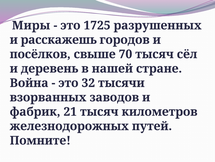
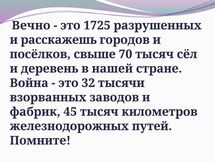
Миры: Миры -> Вечно (31, 25)
21: 21 -> 45 (70, 111)
